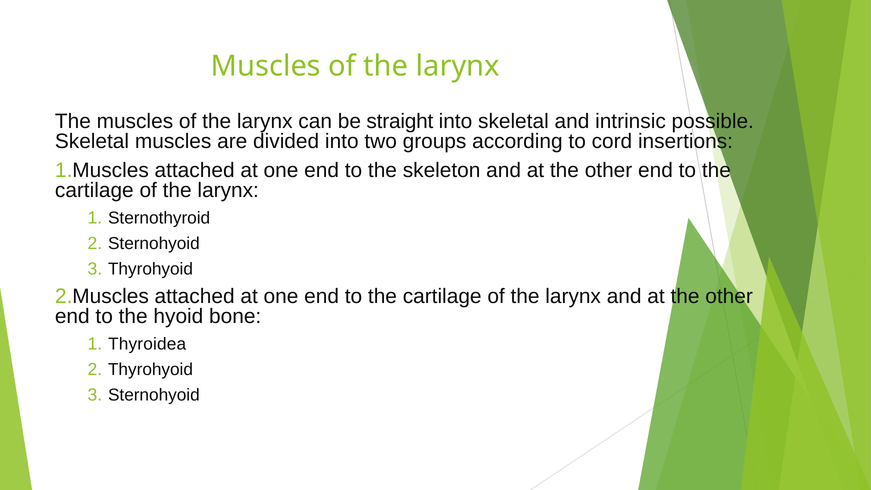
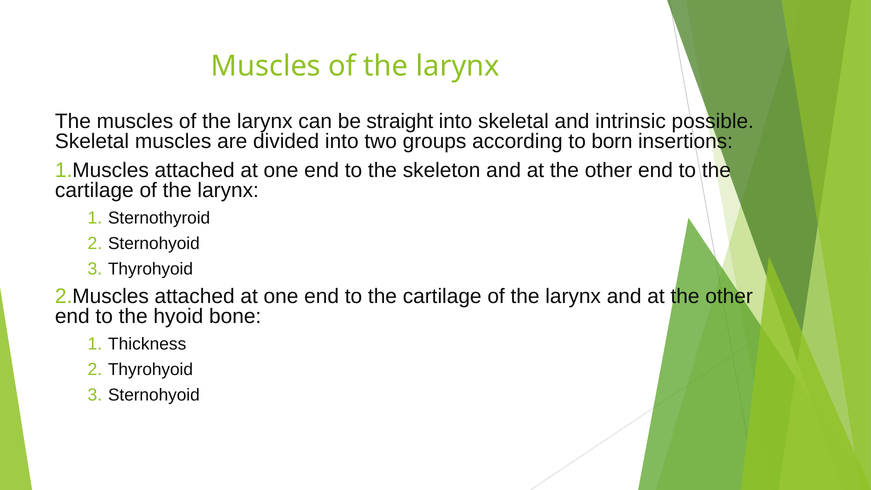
cord: cord -> born (612, 141)
Thyroidea: Thyroidea -> Thickness (147, 344)
